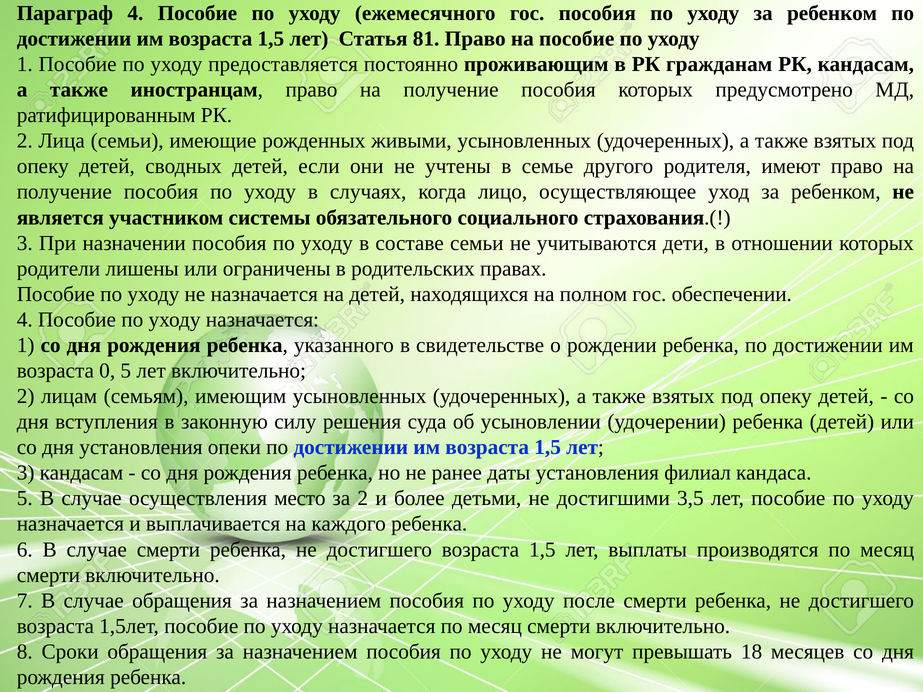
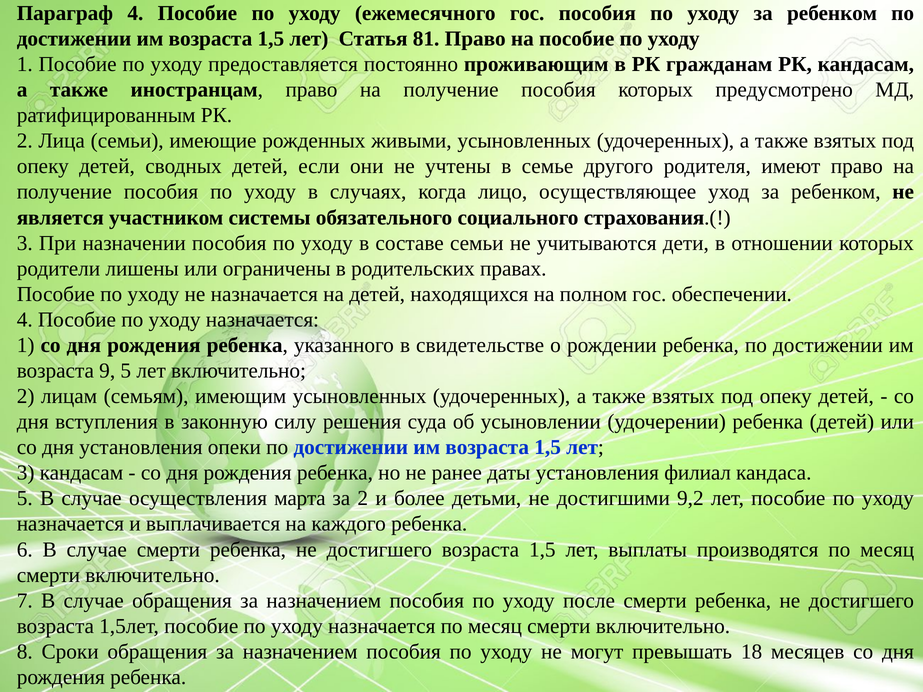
0: 0 -> 9 (107, 371)
место: место -> марта (300, 499)
3,5: 3,5 -> 9,2 (690, 499)
